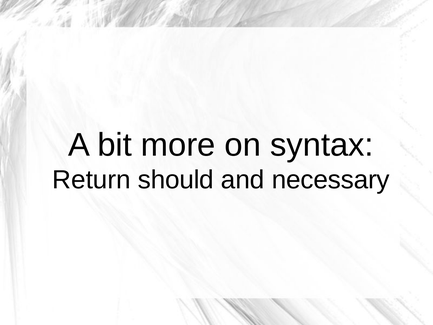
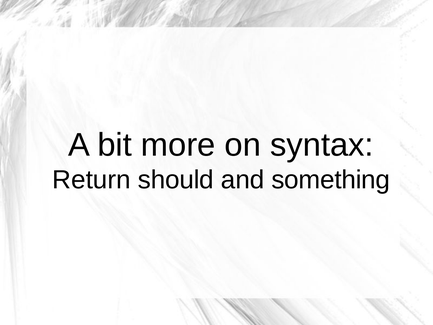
necessary: necessary -> something (331, 180)
